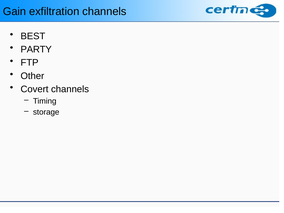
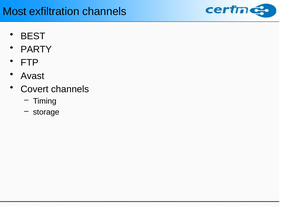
Gain: Gain -> Most (15, 11)
Other: Other -> Avast (32, 76)
